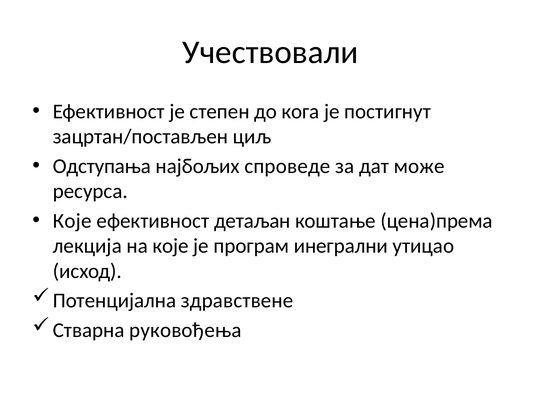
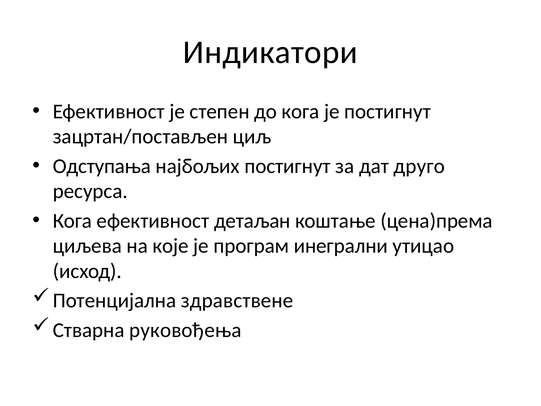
Учествовали: Учествовали -> Индикатори (270, 52)
најбољих спроведе: спроведе -> постигнут (288, 166)
може: може -> друго (419, 166)
Које: Које -> Кога (72, 221)
лекција: лекција -> циљева (87, 246)
